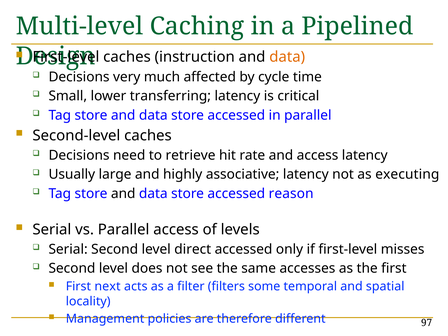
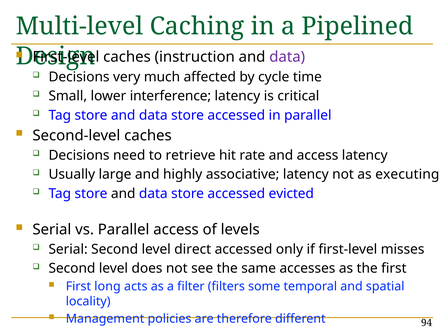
data colour: orange -> purple (287, 57)
transferring: transferring -> interference (170, 96)
reason: reason -> evicted (291, 194)
next: next -> long (108, 287)
97: 97 -> 94 (427, 323)
